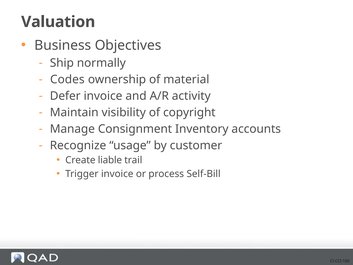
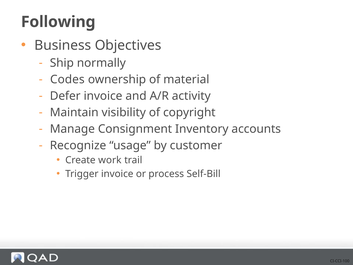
Valuation: Valuation -> Following (58, 22)
liable: liable -> work (110, 160)
